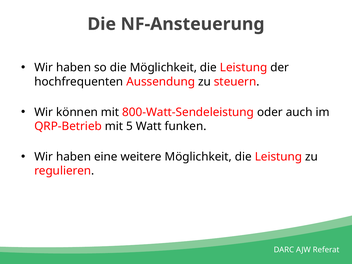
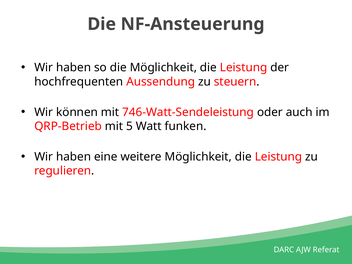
800-Watt-Sendeleistung: 800-Watt-Sendeleistung -> 746-Watt-Sendeleistung (188, 112)
